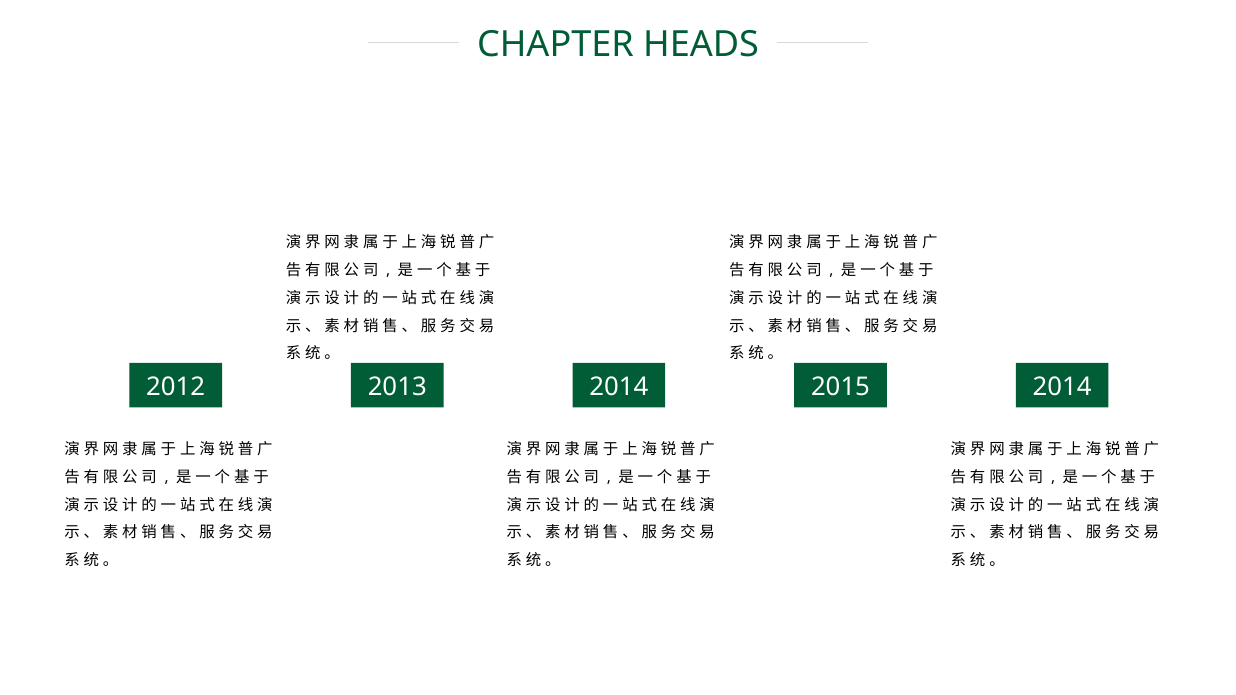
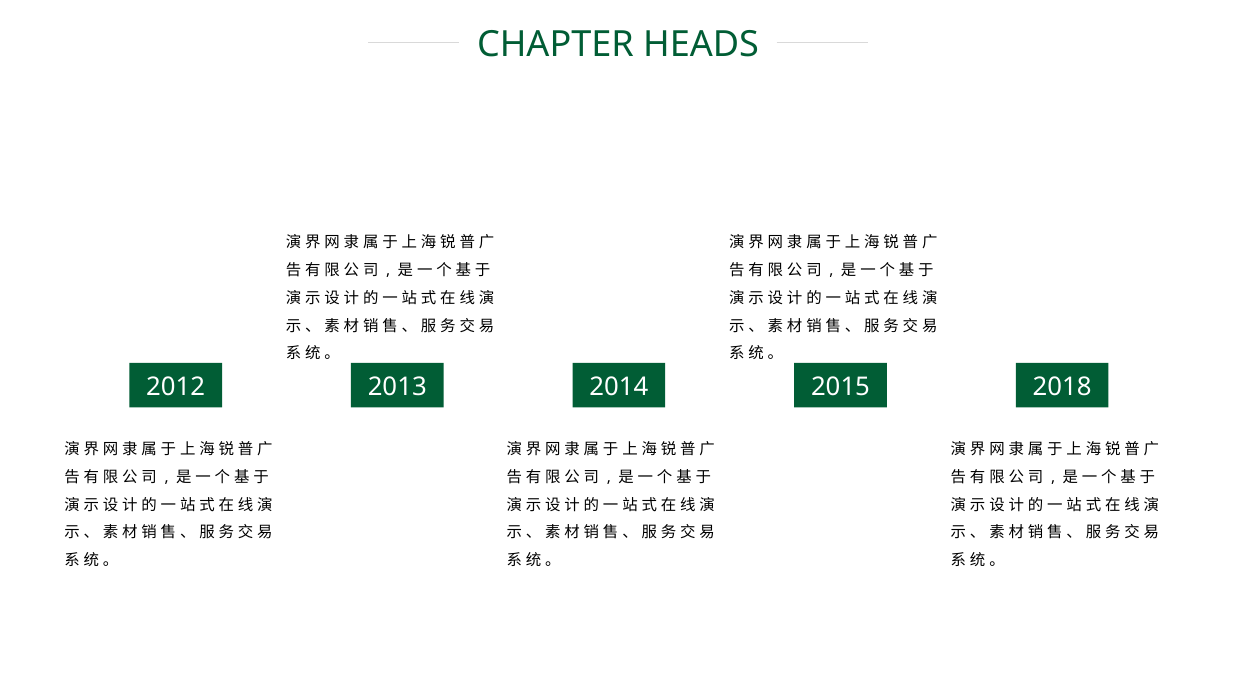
2015 2014: 2014 -> 2018 (1062, 387)
